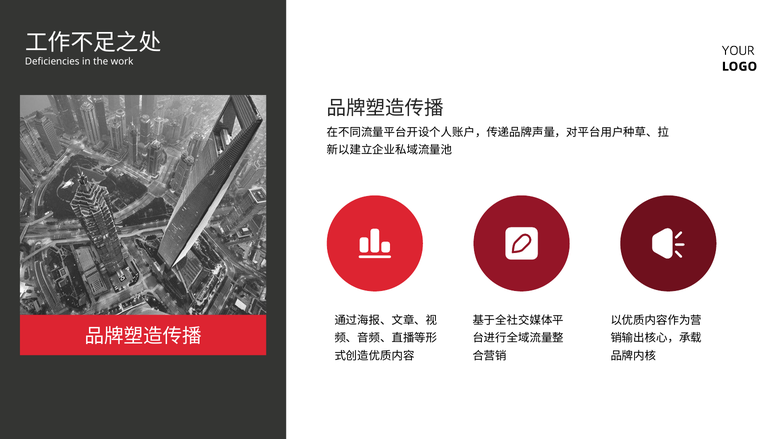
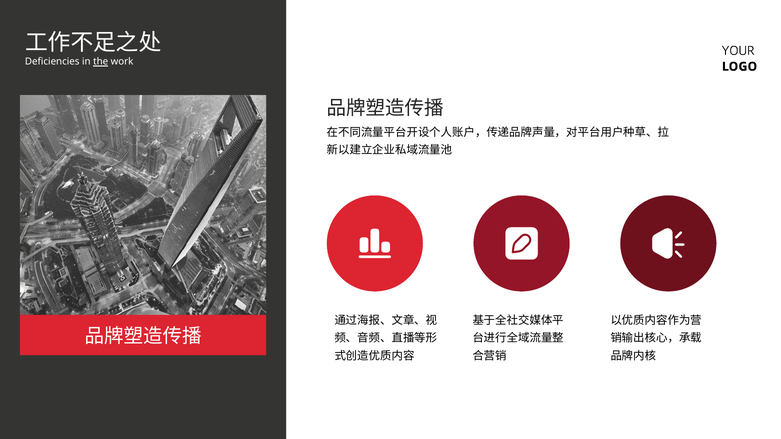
the underline: none -> present (101, 62)
